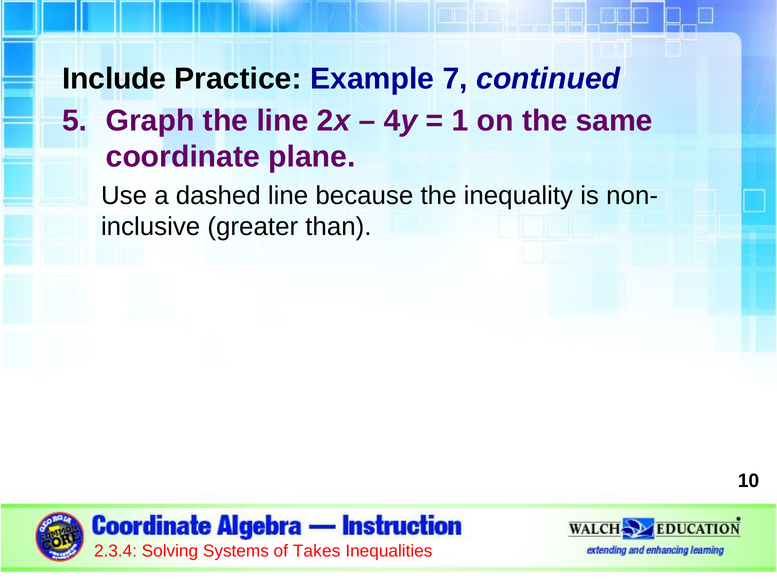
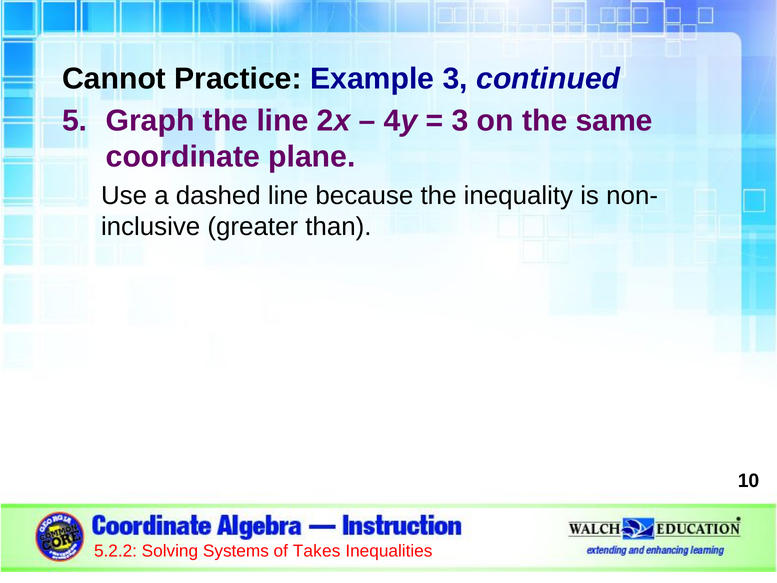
Include: Include -> Cannot (114, 78)
Example 7: 7 -> 3 (455, 78)
1: 1 -> 3 (460, 121)
2.3.4: 2.3.4 -> 5.2.2 (116, 551)
